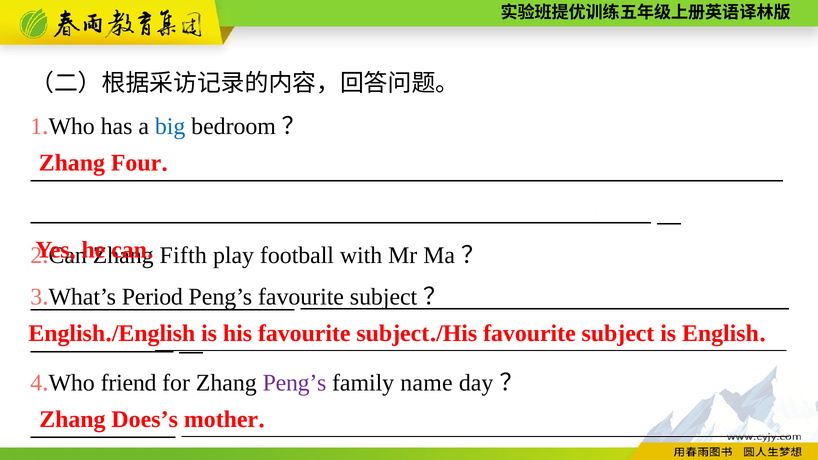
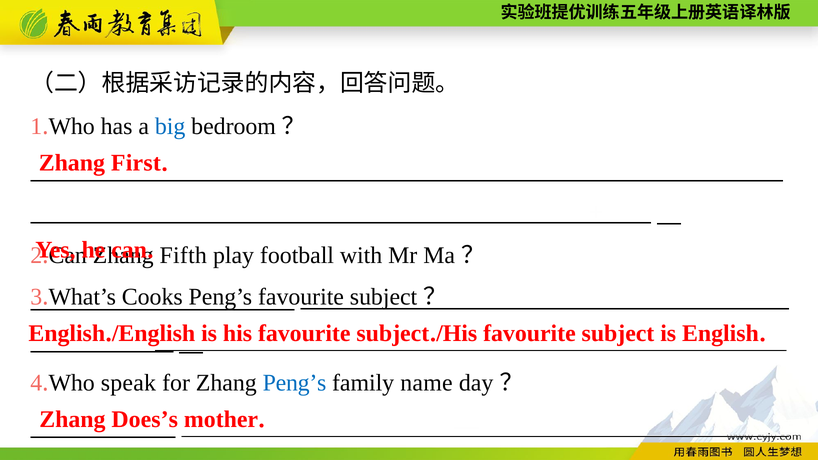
Four: Four -> First (136, 163)
Period: Period -> Cooks (152, 297)
friend: friend -> speak (128, 383)
Peng’s colour: purple -> blue (295, 383)
